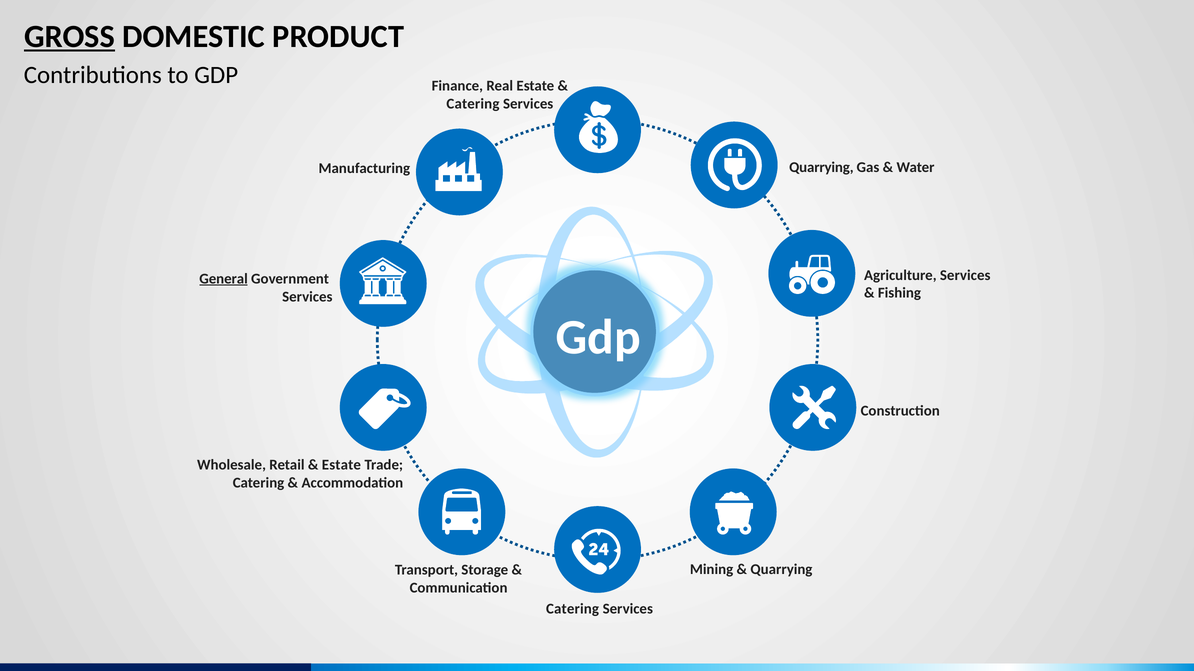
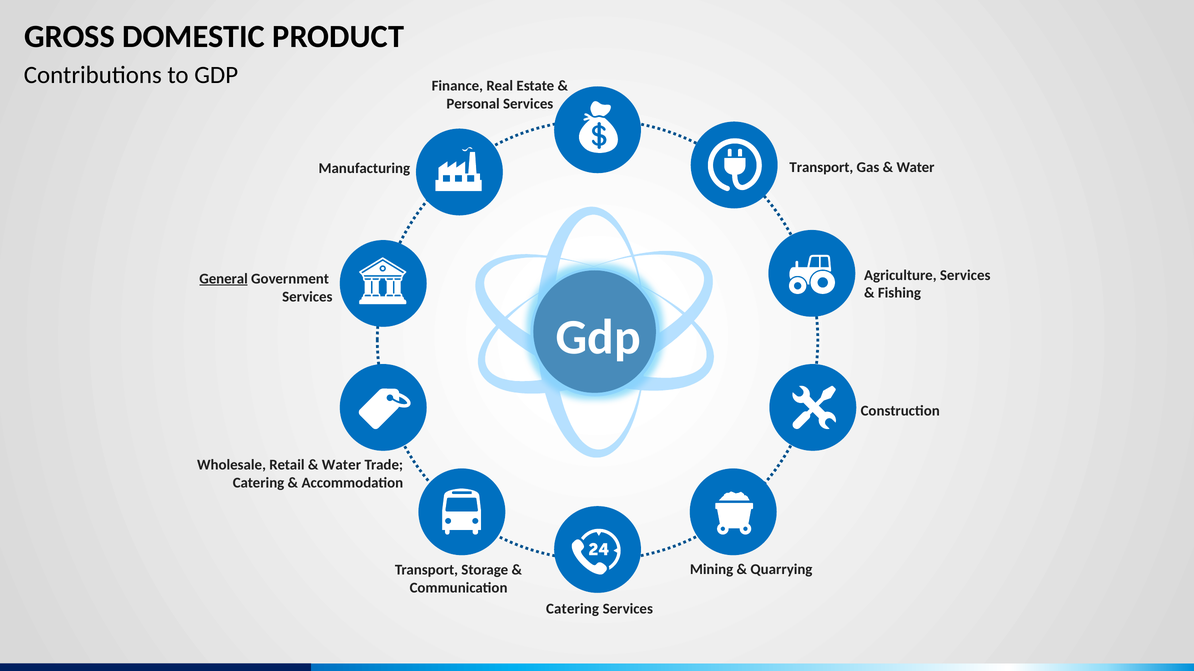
GROSS underline: present -> none (69, 37)
Catering: Catering -> Personal (473, 104)
Quarrying: Quarrying -> Transport (821, 168)
Estate: Estate -> Water (341, 465)
